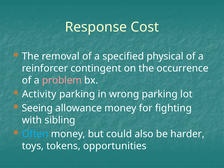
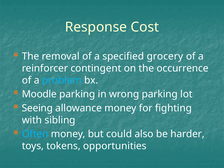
physical: physical -> grocery (165, 56)
problem colour: pink -> light blue (62, 80)
Activity: Activity -> Moodle (39, 94)
